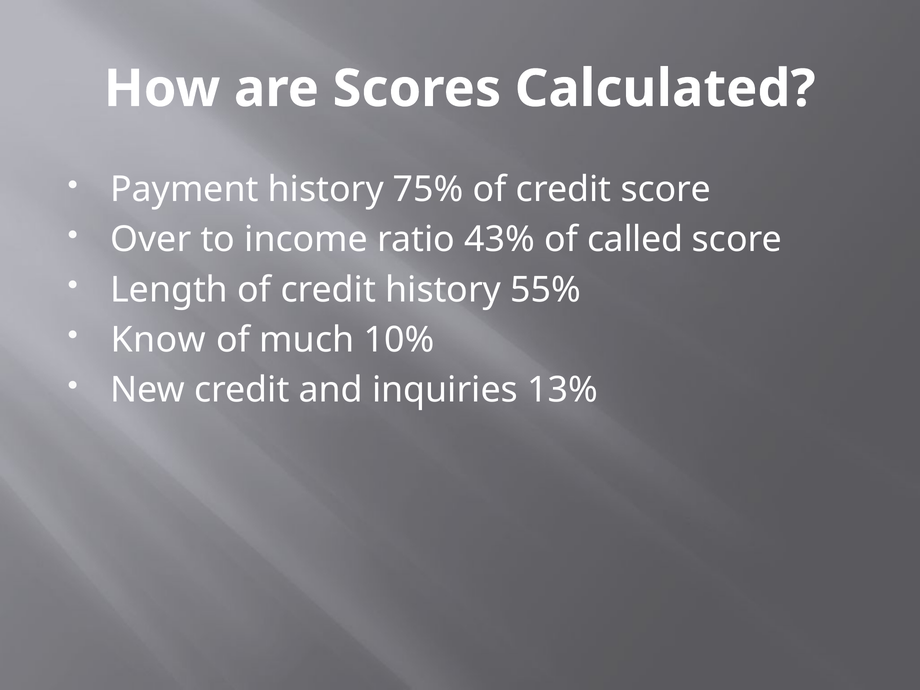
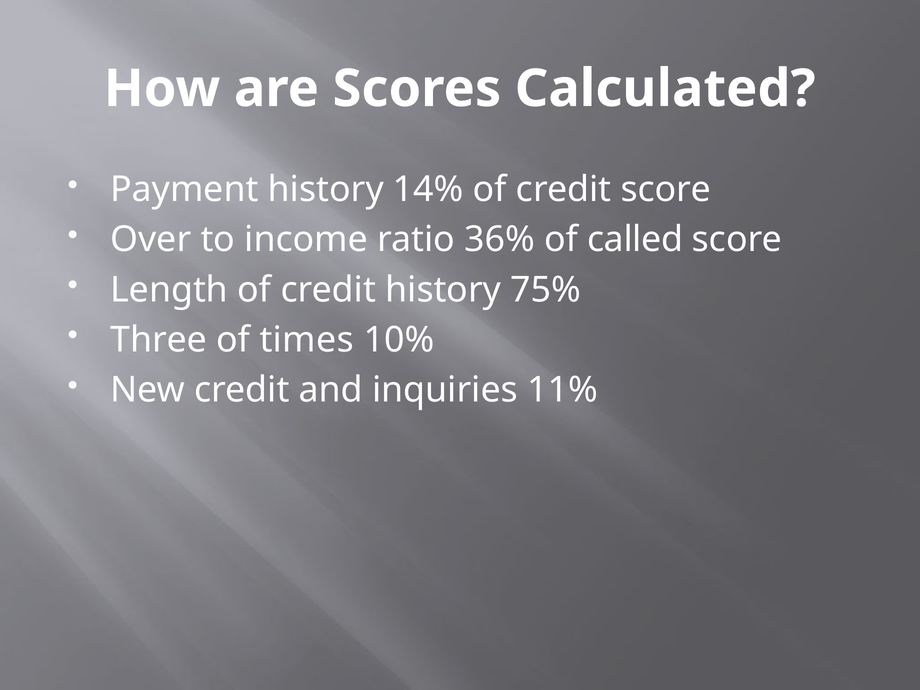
75%: 75% -> 14% (428, 190)
43%: 43% -> 36% (499, 240)
55%: 55% -> 75% (546, 290)
Know: Know -> Three (159, 340)
much: much -> times (307, 340)
13%: 13% -> 11% (562, 390)
